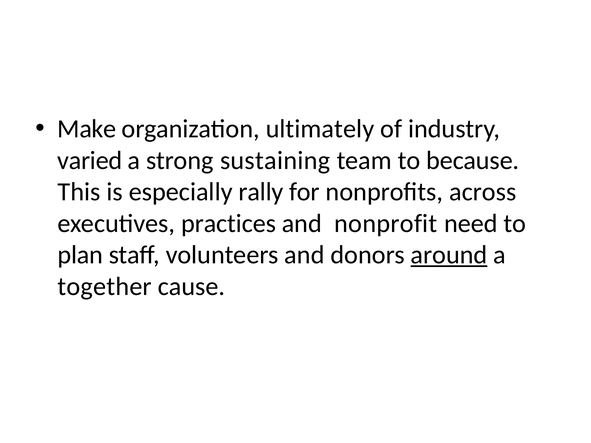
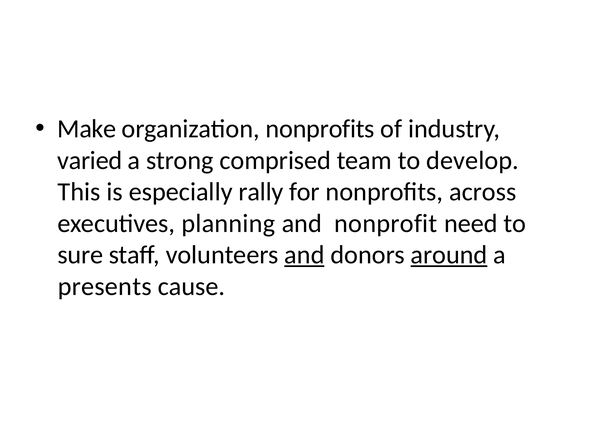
organization ultimately: ultimately -> nonprofits (320, 129)
sustaining: sustaining -> comprised (275, 160)
because: because -> develop (473, 160)
practices: practices -> planning (228, 223)
plan: plan -> sure (80, 255)
and underline: none -> present (304, 255)
together: together -> presents (105, 287)
